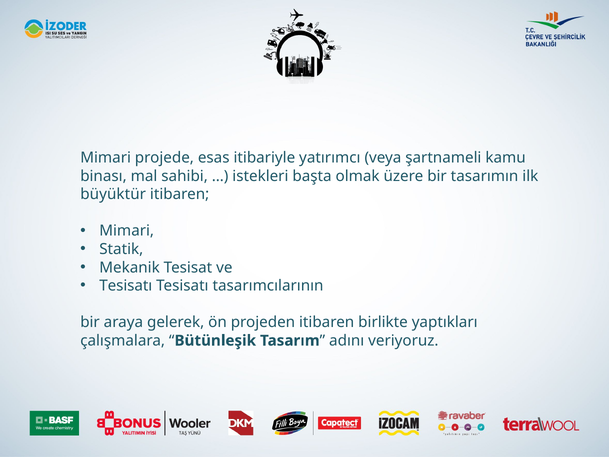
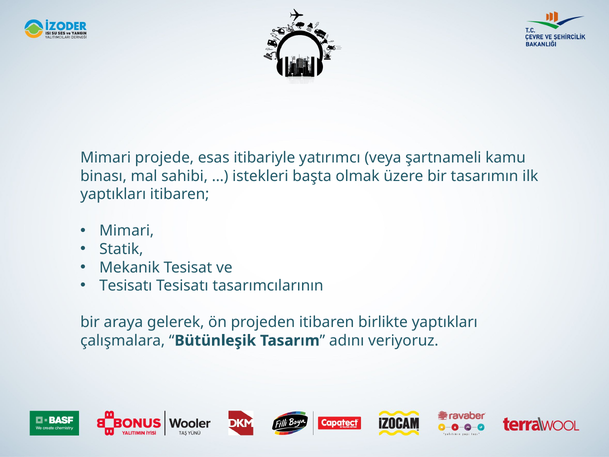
büyüktür: büyüktür -> yaptıkları (113, 194)
